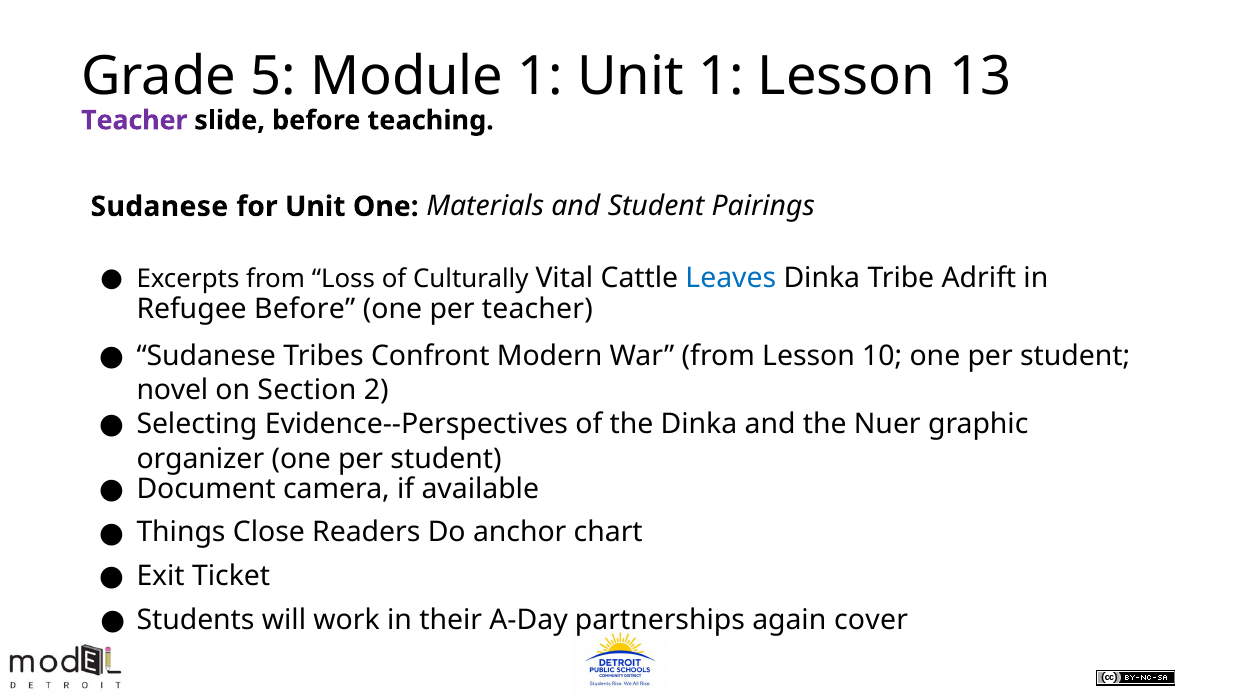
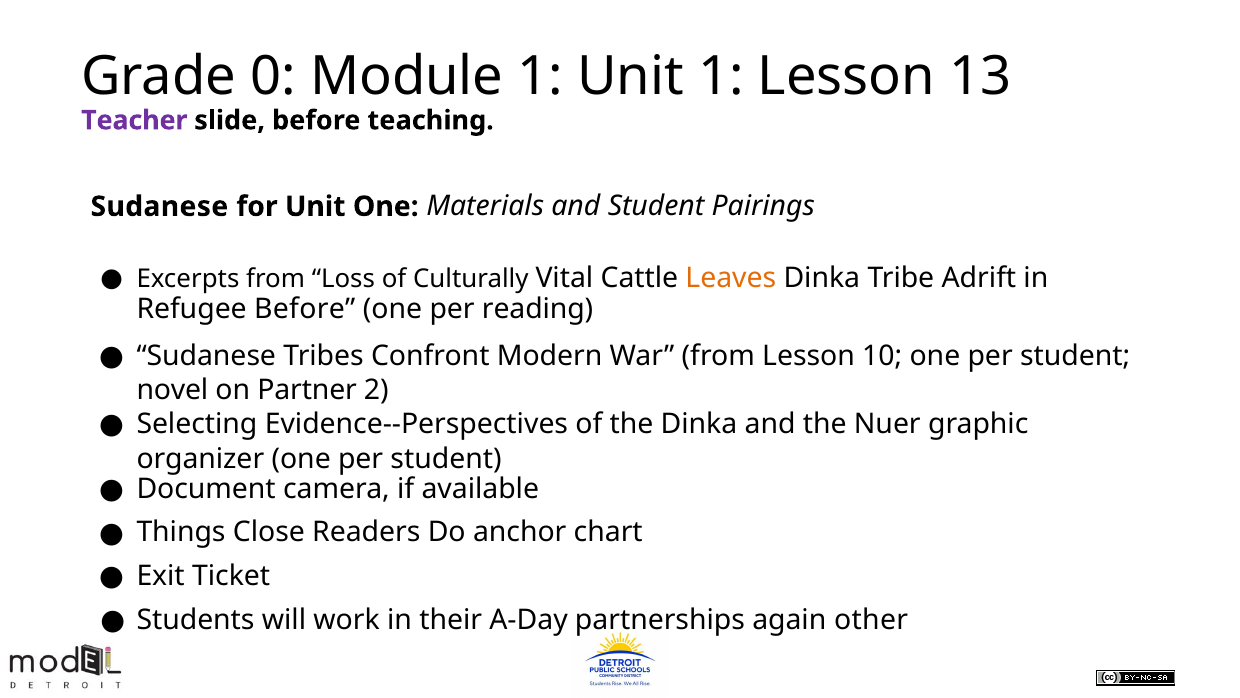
5: 5 -> 0 (273, 76)
Leaves colour: blue -> orange (731, 278)
per teacher: teacher -> reading (538, 309)
Section: Section -> Partner (307, 390)
cover: cover -> other (871, 619)
